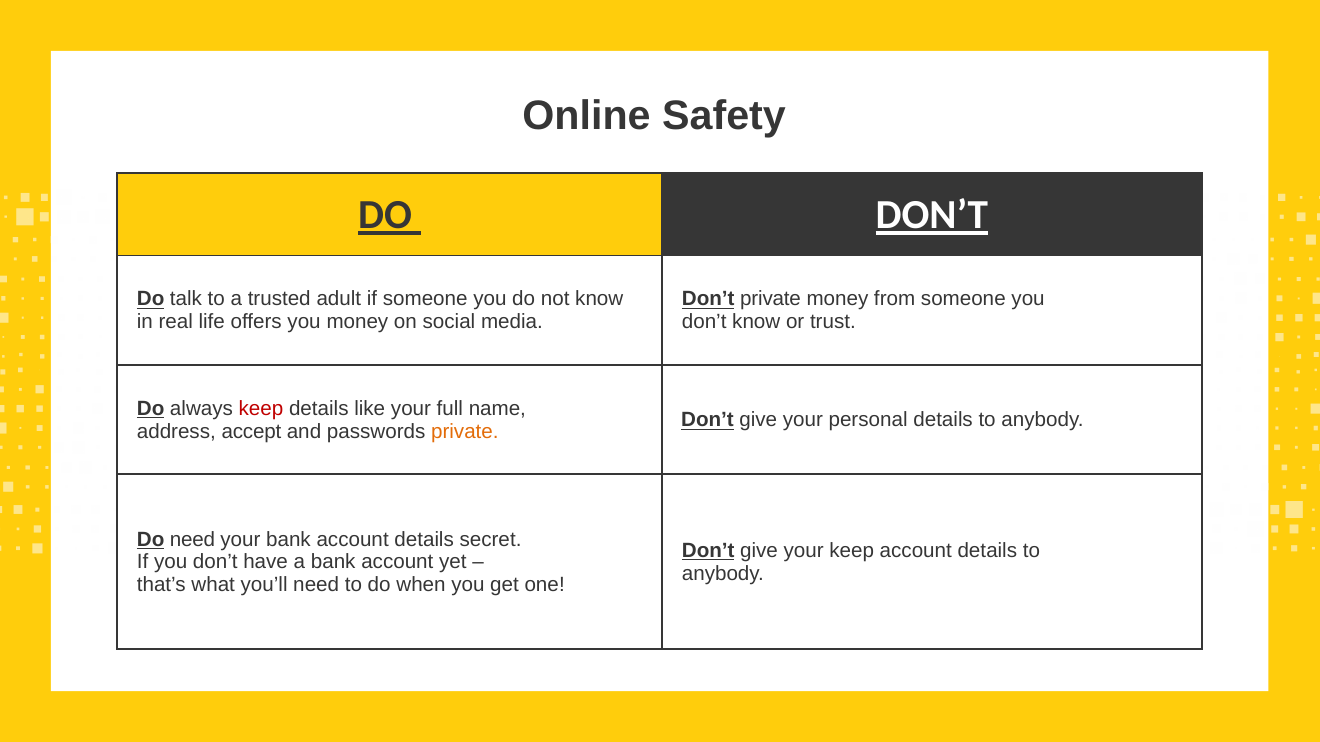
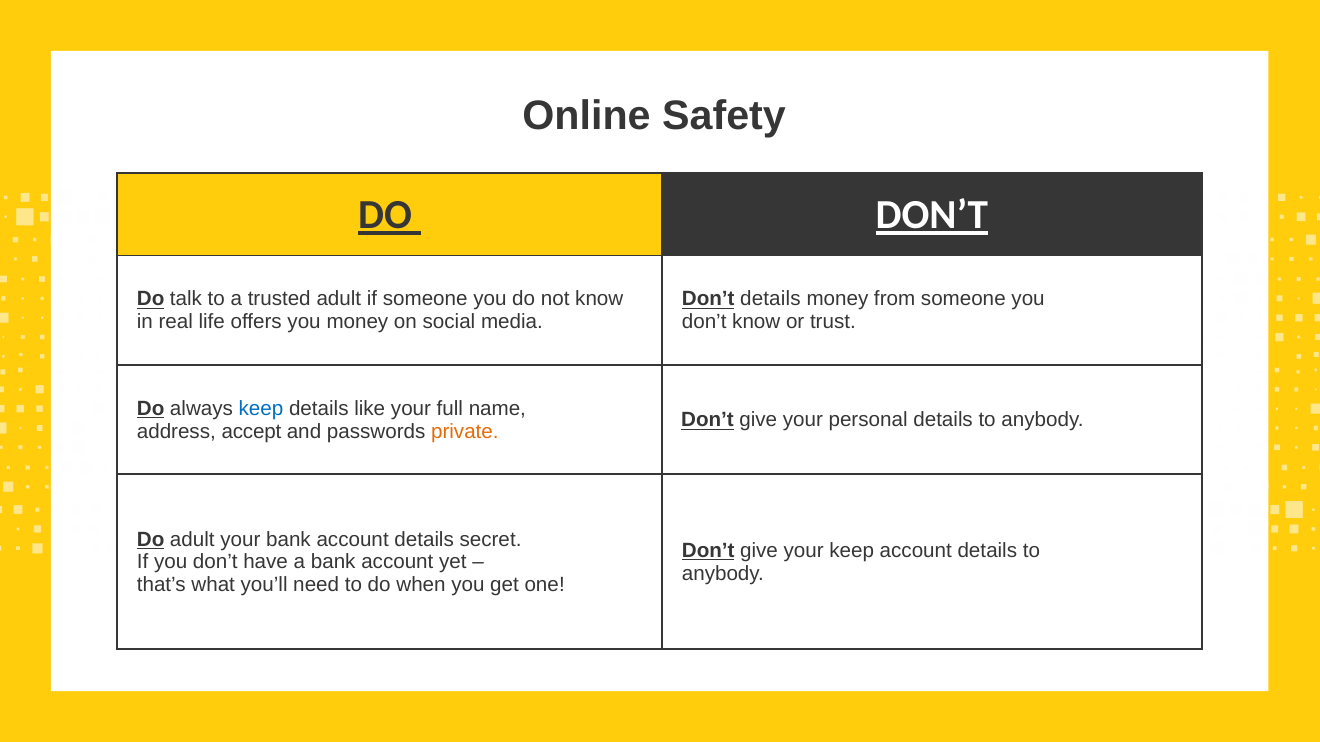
Don’t private: private -> details (770, 299)
keep colour: red -> blue (261, 409)
Do need: need -> adult (192, 540)
